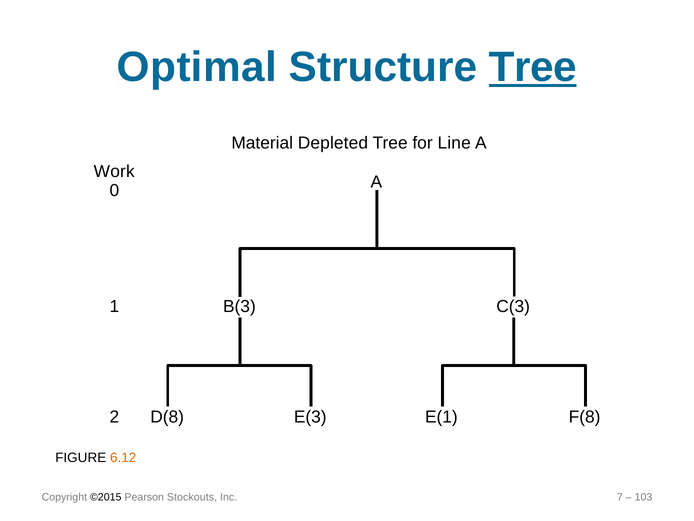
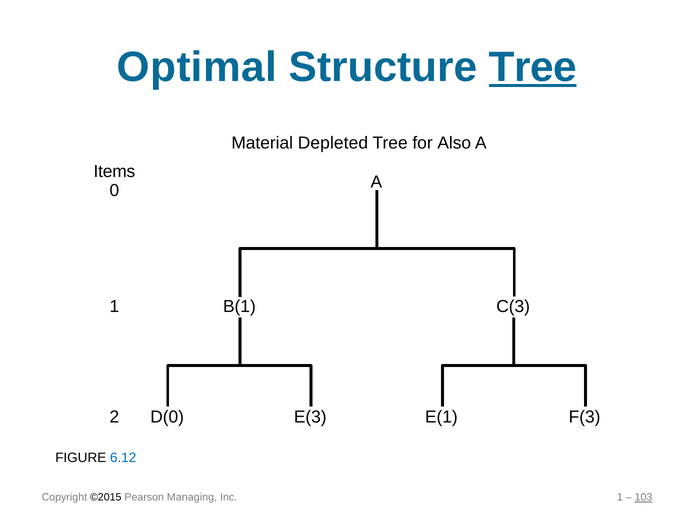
Line: Line -> Also (454, 143)
Work: Work -> Items (114, 171)
B(3: B(3 -> B(1 (239, 306)
D(8: D(8 -> D(0 (167, 417)
F(8: F(8 -> F(3 (585, 417)
6.12 colour: orange -> blue (123, 457)
Stockouts: Stockouts -> Managing (192, 497)
Inc 7: 7 -> 1 (620, 497)
103 underline: none -> present (643, 497)
